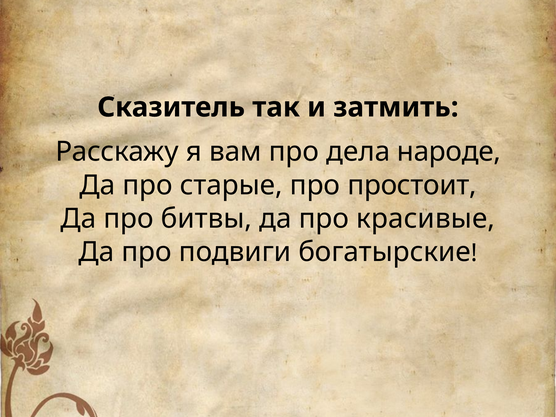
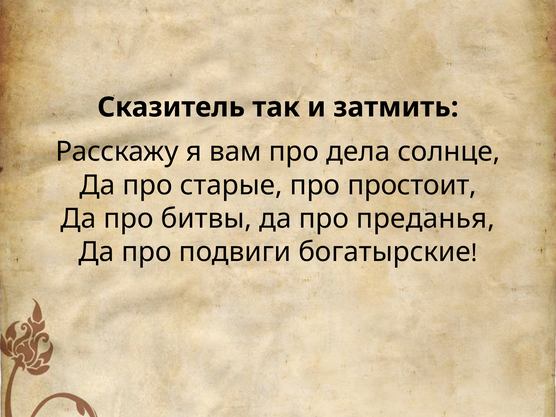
народе: народе -> солнце (449, 152)
красивые: красивые -> преданья (426, 219)
